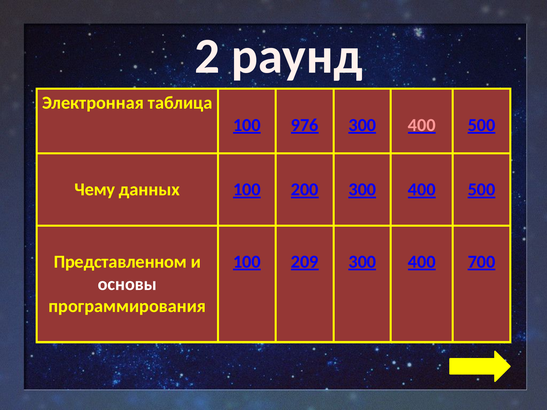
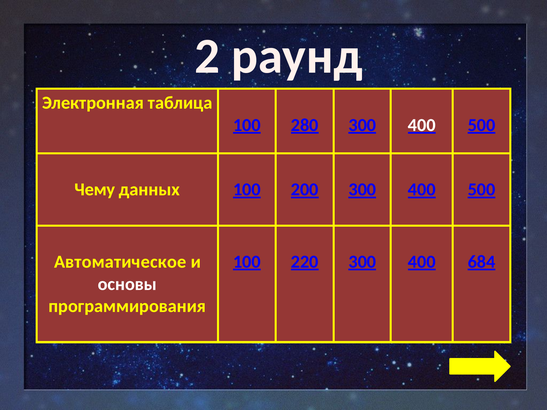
976: 976 -> 280 (305, 125)
400 colour: pink -> white (422, 125)
Представленном: Представленном -> Автоматическое (120, 262)
209: 209 -> 220 (305, 262)
700: 700 -> 684 (482, 262)
